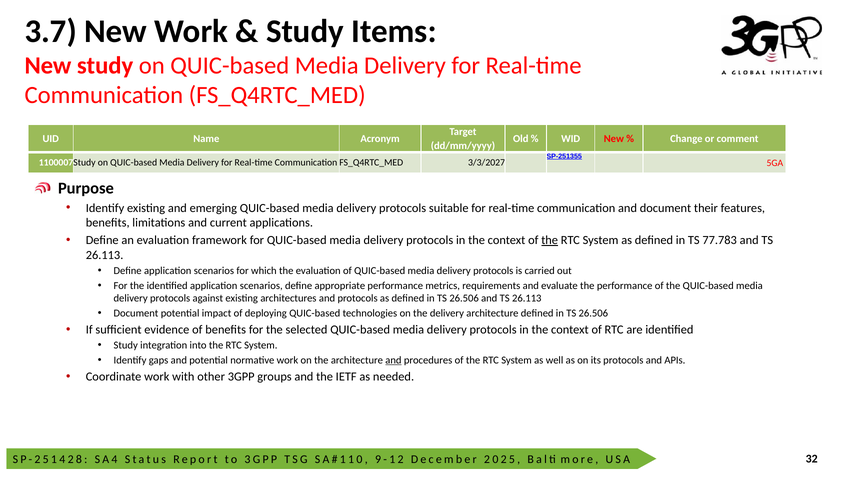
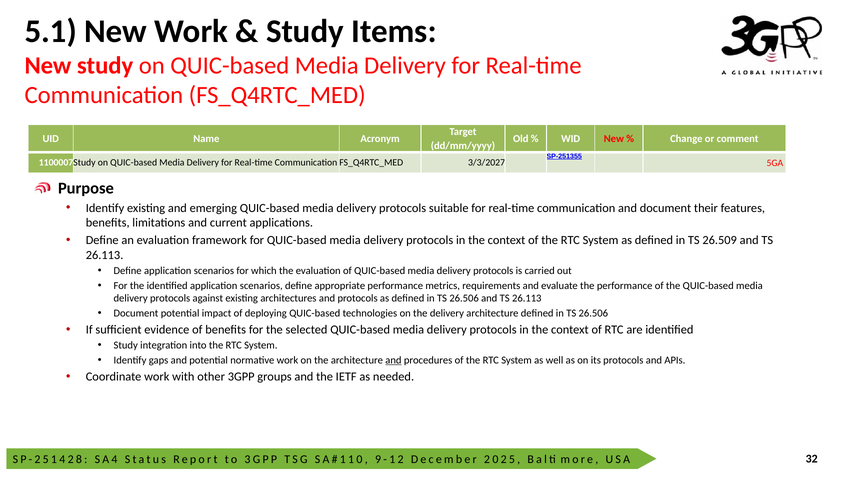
3.7: 3.7 -> 5.1 (51, 31)
the underline: present -> none (550, 240)
77.783: 77.783 -> 26.509 (720, 240)
